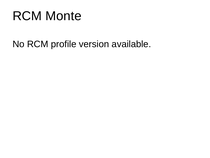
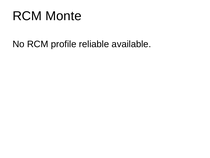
version: version -> reliable (94, 44)
